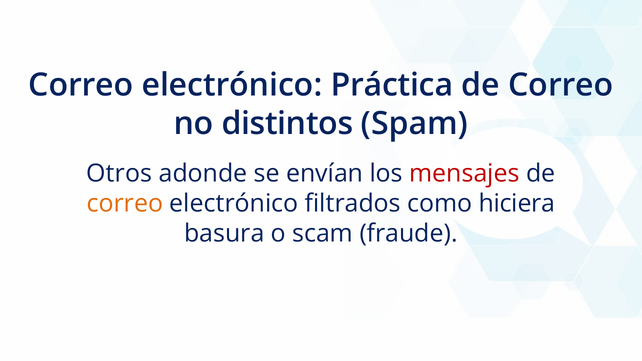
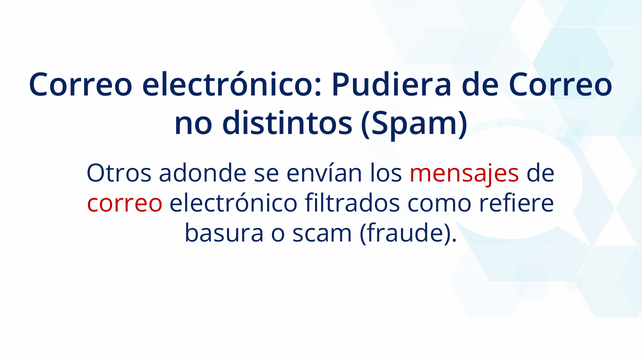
Práctica: Práctica -> Pudiera (392, 85)
correo colour: orange -> red (125, 204)
hiciera: hiciera -> refiere (517, 204)
